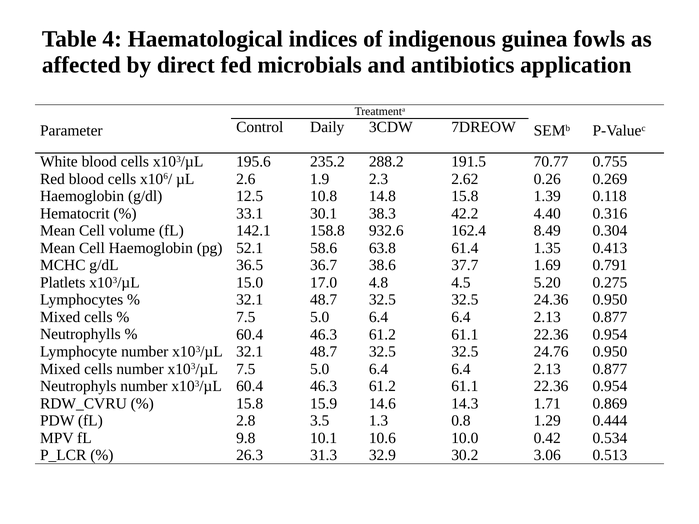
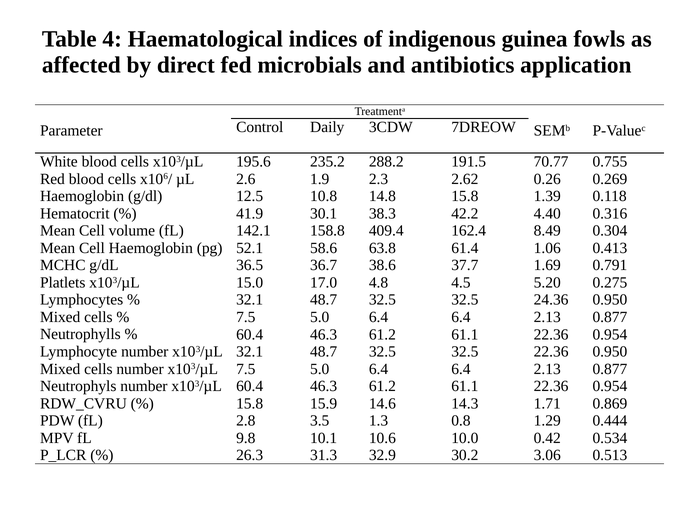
33.1: 33.1 -> 41.9 (250, 214)
932.6: 932.6 -> 409.4 (386, 231)
1.35: 1.35 -> 1.06 (547, 248)
32.5 24.76: 24.76 -> 22.36 (551, 352)
